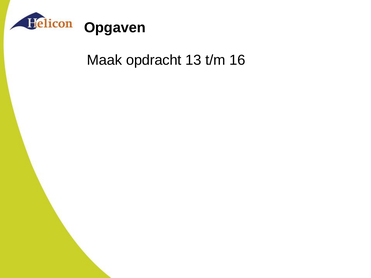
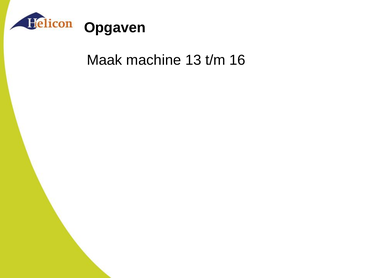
opdracht: opdracht -> machine (154, 60)
